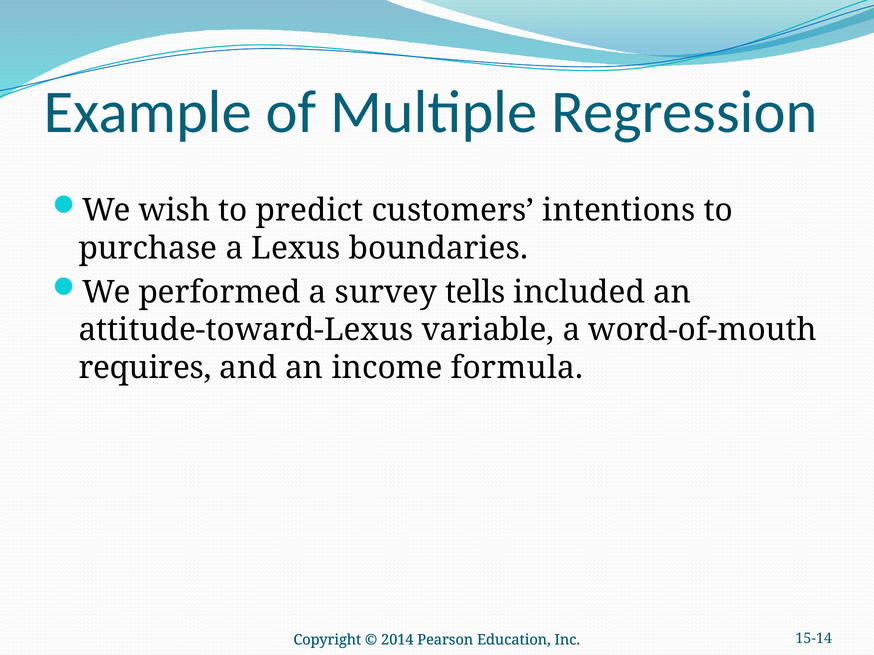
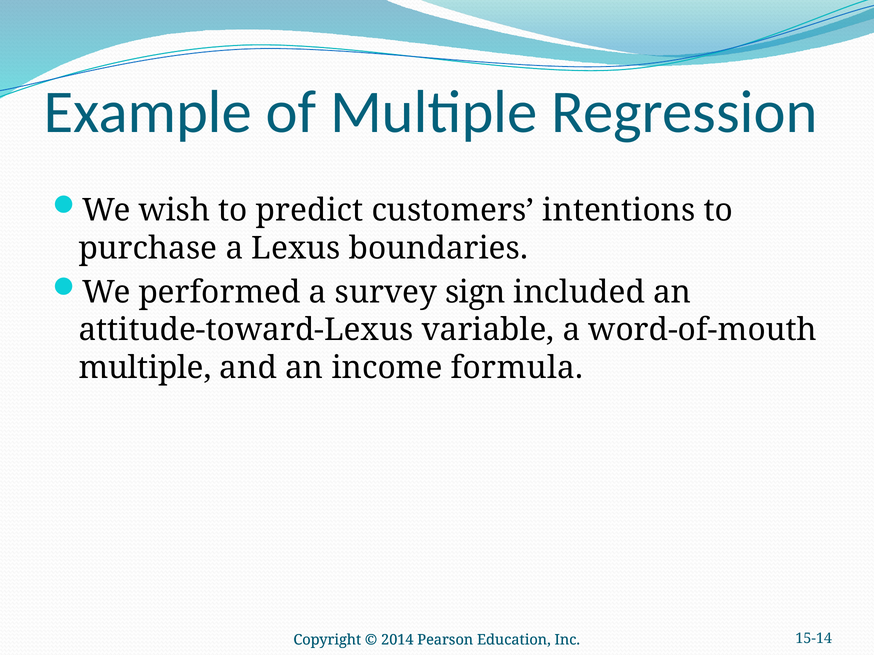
tells: tells -> sign (475, 292)
requires: requires -> multiple (145, 368)
